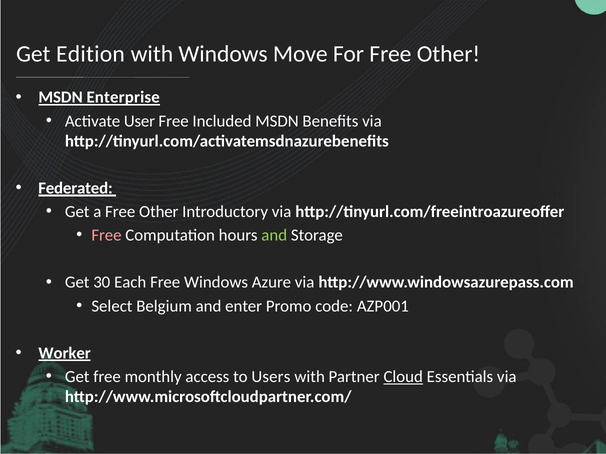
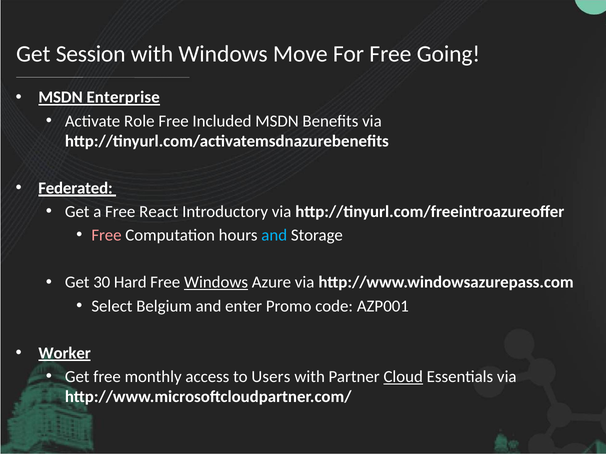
Edition: Edition -> Session (91, 54)
For Free Other: Other -> Going (448, 54)
User: User -> Role (139, 121)
a Free Other: Other -> React (159, 212)
and colour: light green -> light blue (274, 236)
Each: Each -> Hard (130, 283)
Windows underline: none -> present (216, 283)
